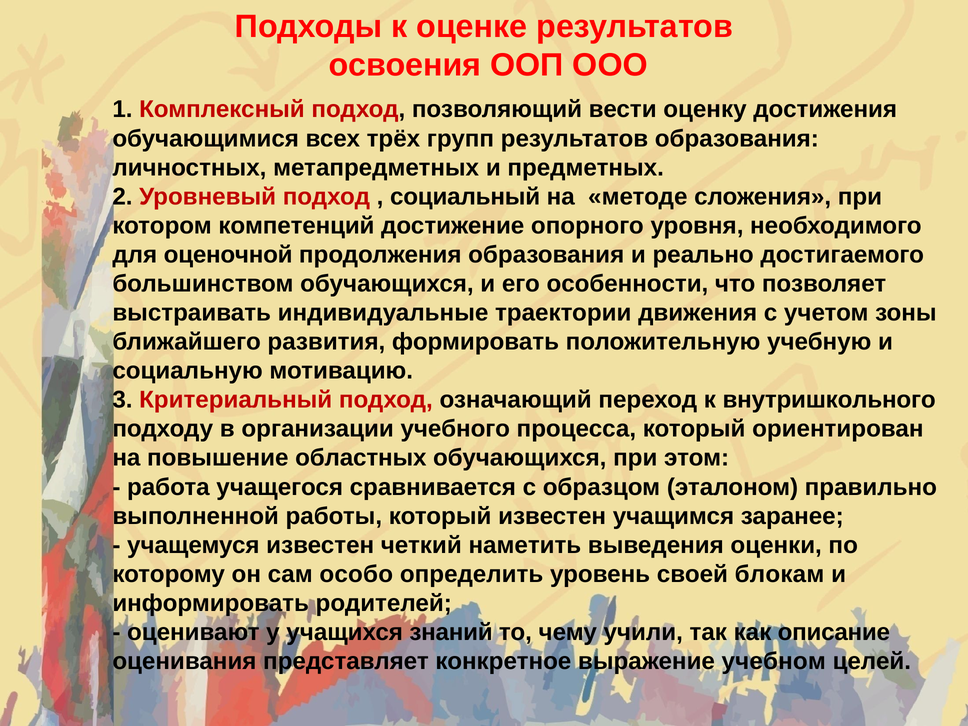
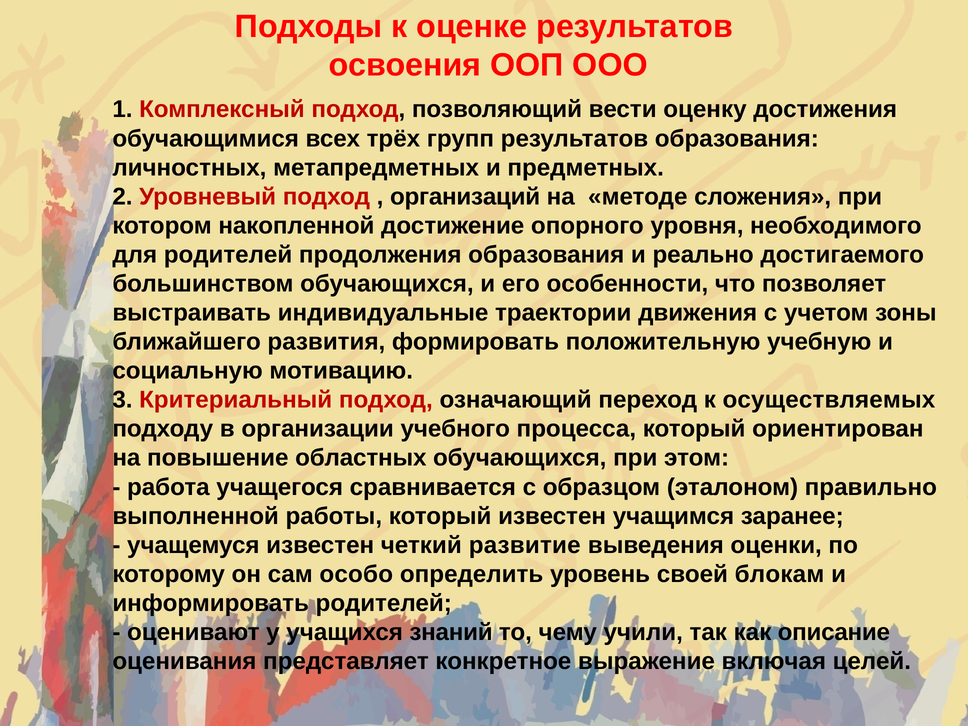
социальный: социальный -> организаций (465, 197)
компетенций: компетенций -> накопленной (296, 226)
для оценочной: оценочной -> родителей (228, 255)
внутришкольного: внутришкольного -> осуществляемых (829, 400)
наметить: наметить -> развитие (525, 545)
учебном: учебном -> включая (774, 661)
